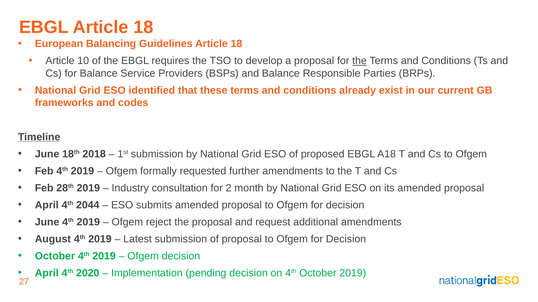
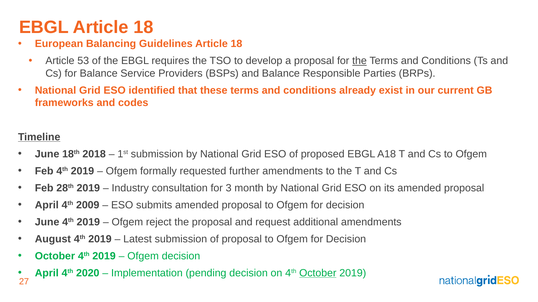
10: 10 -> 53 (83, 61)
2: 2 -> 3 (229, 188)
2044: 2044 -> 2009 (88, 205)
October underline: none -> present (318, 274)
